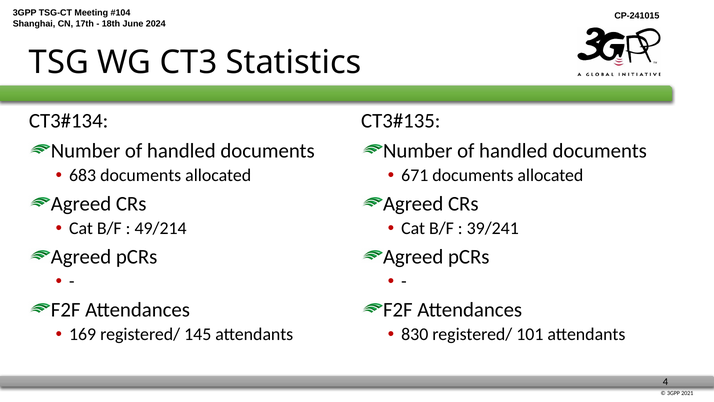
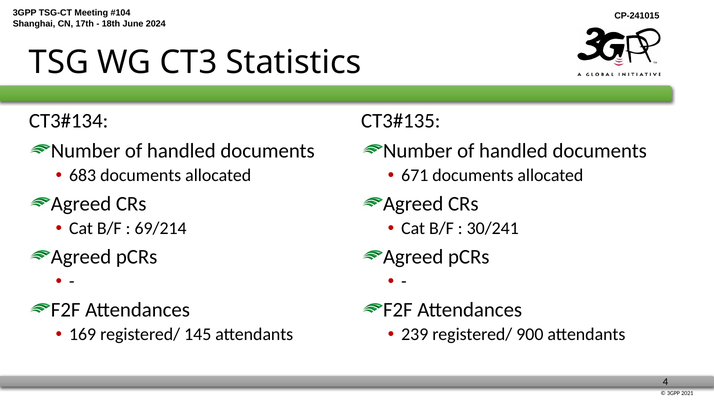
49/214: 49/214 -> 69/214 (161, 228)
39/241: 39/241 -> 30/241 (493, 228)
830: 830 -> 239 (415, 334)
101: 101 -> 900 (530, 334)
